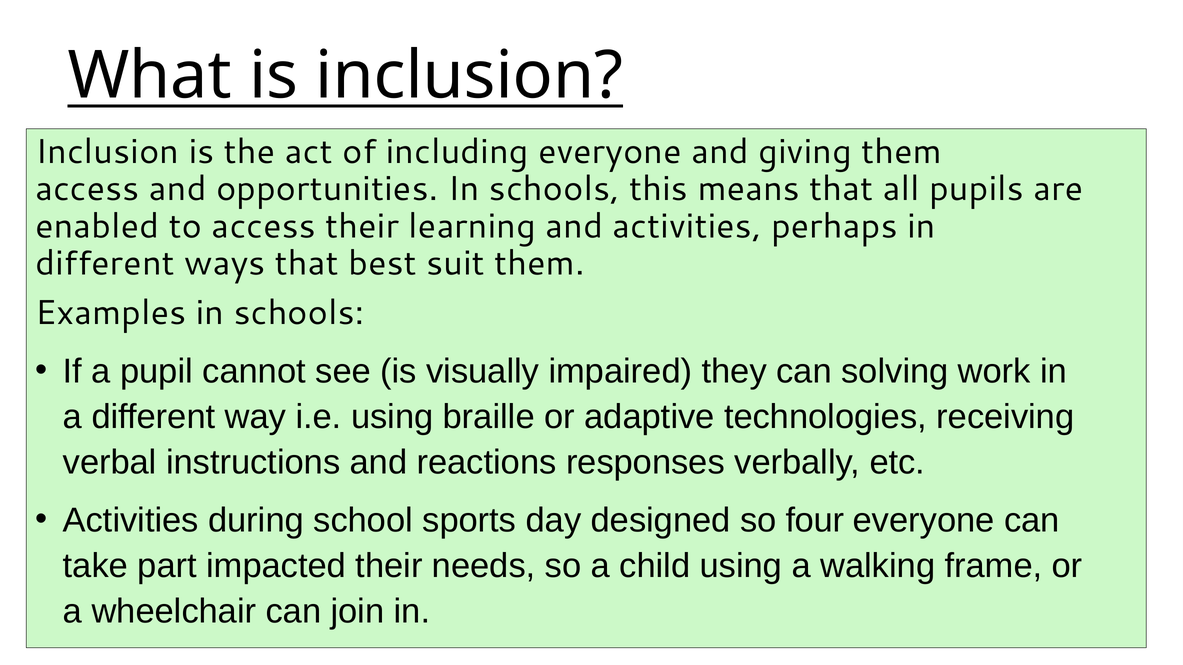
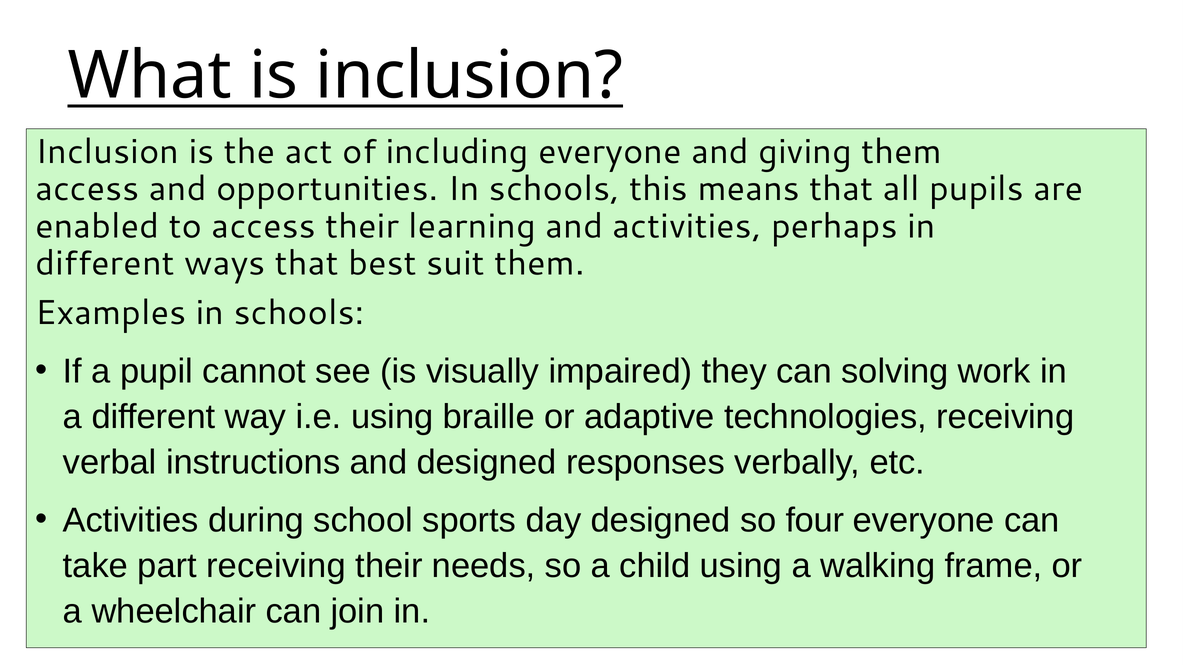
and reactions: reactions -> designed (487, 463)
part impacted: impacted -> receiving (276, 566)
